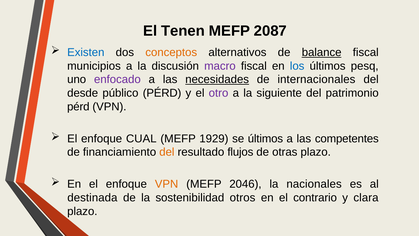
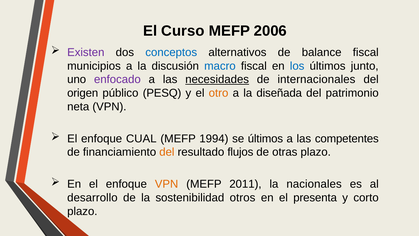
Tenen: Tenen -> Curso (183, 31)
2087: 2087 -> 2006 (270, 31)
Existen colour: blue -> purple (86, 52)
conceptos colour: orange -> blue (171, 52)
balance underline: present -> none (322, 52)
macro colour: purple -> blue (220, 66)
pesq: pesq -> junto (365, 66)
desde: desde -> origen (83, 93)
público PÉRD: PÉRD -> PESQ (162, 93)
otro colour: purple -> orange (219, 93)
siguiente: siguiente -> diseñada (279, 93)
pérd: pérd -> neta (78, 107)
1929: 1929 -> 1994 (214, 138)
2046: 2046 -> 2011 (245, 184)
destinada: destinada -> desarrollo (92, 197)
contrario: contrario -> presenta (315, 197)
clara: clara -> corto (366, 197)
